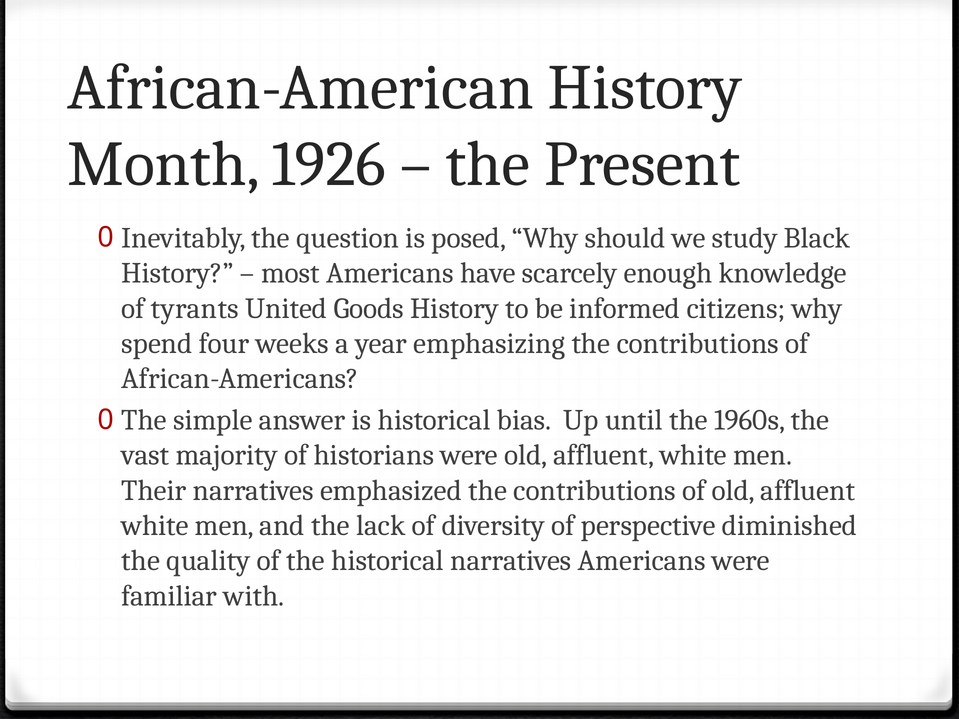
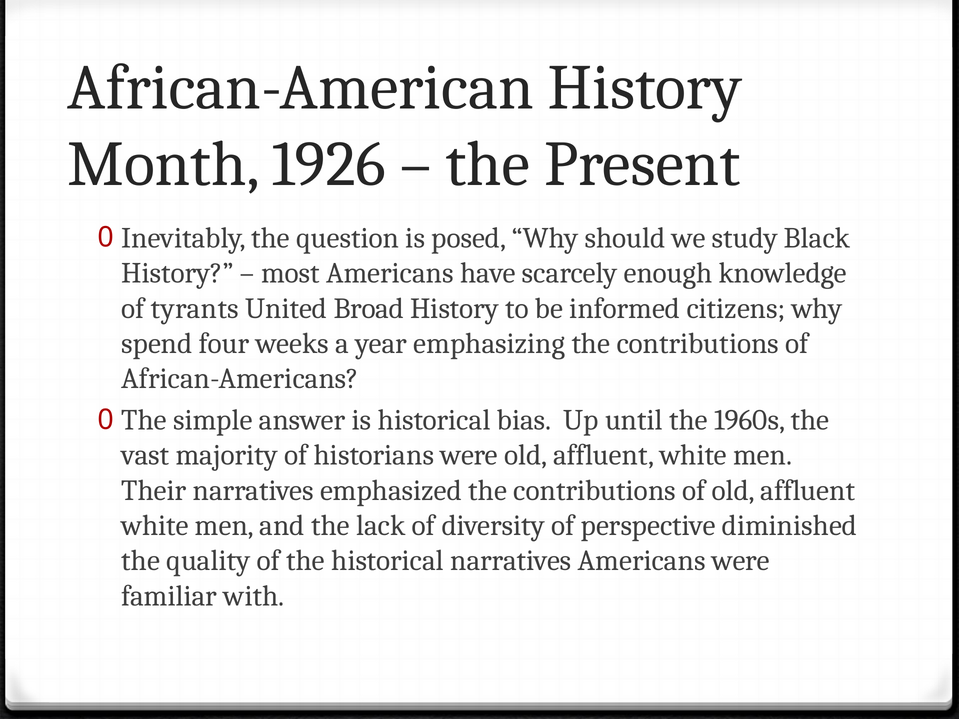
Goods: Goods -> Broad (369, 309)
